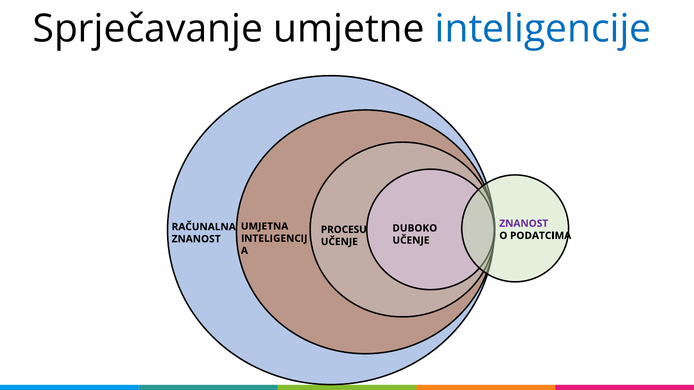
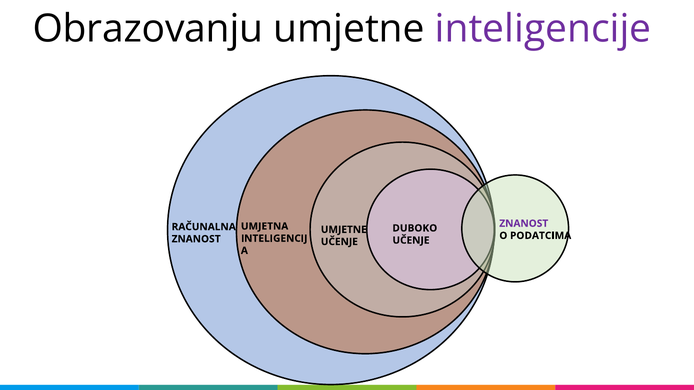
Sprječavanje: Sprječavanje -> Obrazovanju (148, 29)
inteligencije colour: blue -> purple (543, 29)
PROCESU: PROCESU -> UMJETNE (344, 230)
